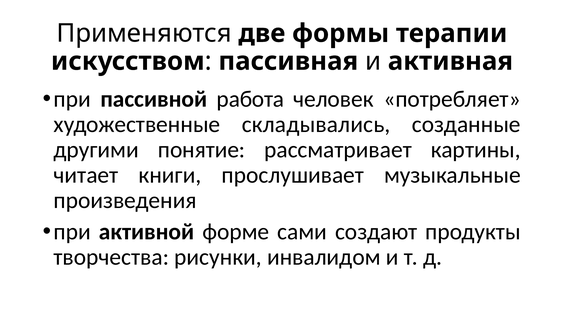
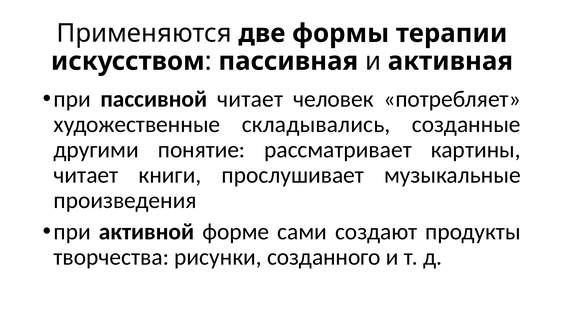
пассивной работа: работа -> читает (250, 99)
инвалидом: инвалидом -> созданного (324, 257)
